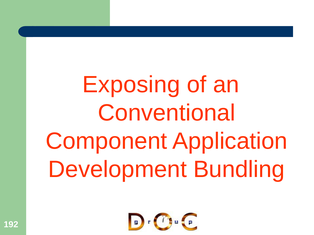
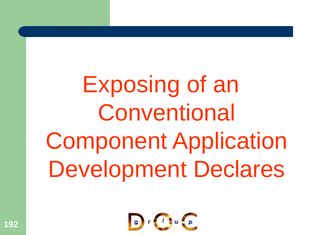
Bundling: Bundling -> Declares (239, 170)
